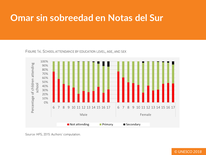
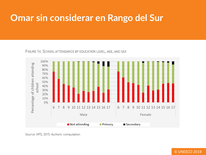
sobreedad: sobreedad -> considerar (72, 18)
Notas: Notas -> Rango (120, 18)
